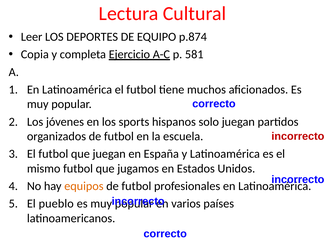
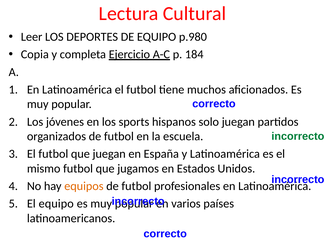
p.874: p.874 -> p.980 (193, 37)
581: 581 -> 184 (194, 54)
incorrecto colour: red -> green (298, 136)
El pueblo: pueblo -> equipo (56, 204)
